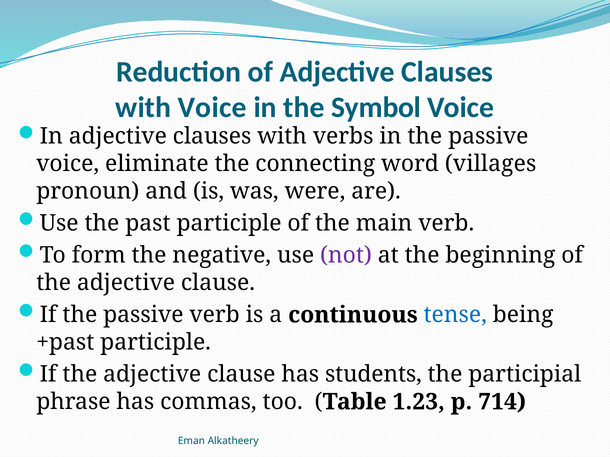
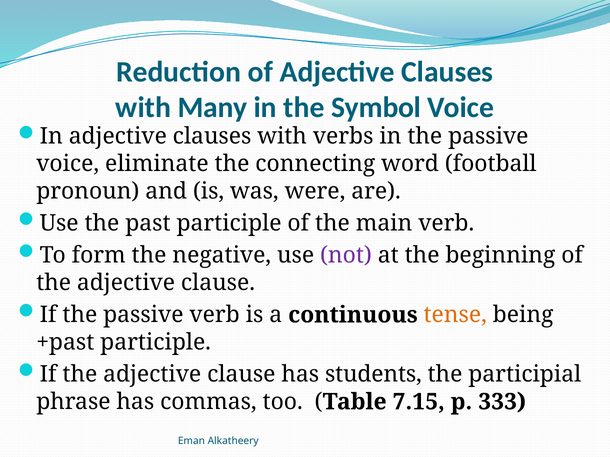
with Voice: Voice -> Many (212, 107)
villages: villages -> football (491, 164)
tense colour: blue -> orange (455, 315)
1.23: 1.23 -> 7.15 (419, 402)
714: 714 -> 333 (502, 402)
